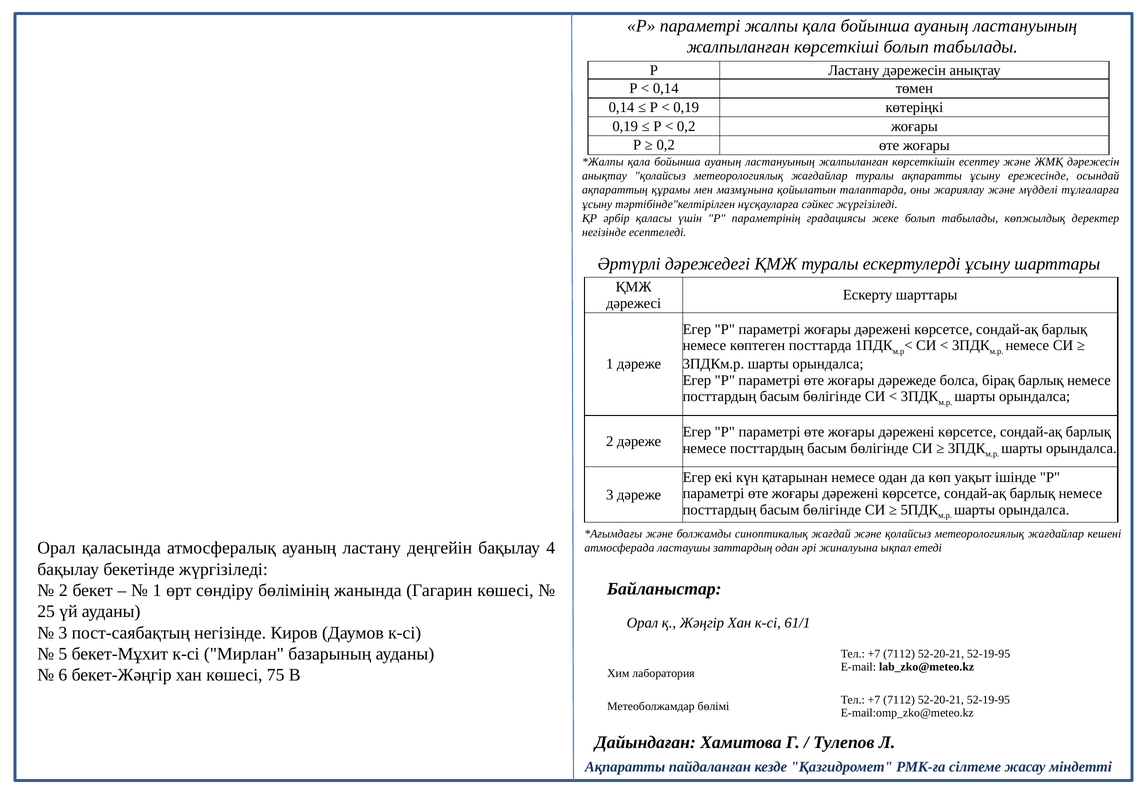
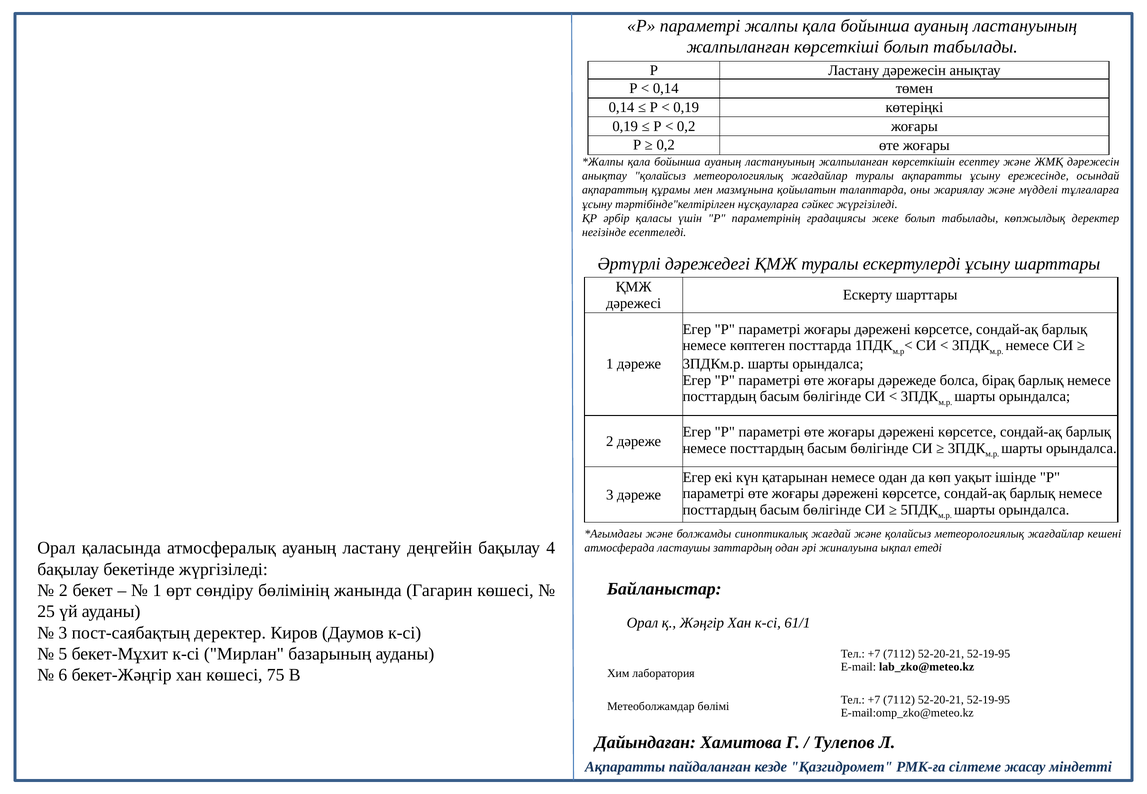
пост-саябақтың негізінде: негізінде -> деректер (230, 633)
